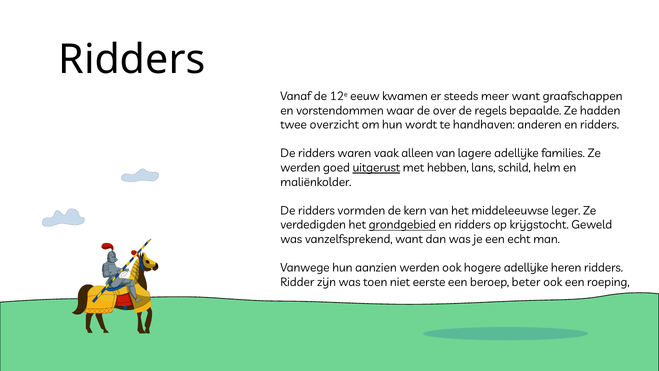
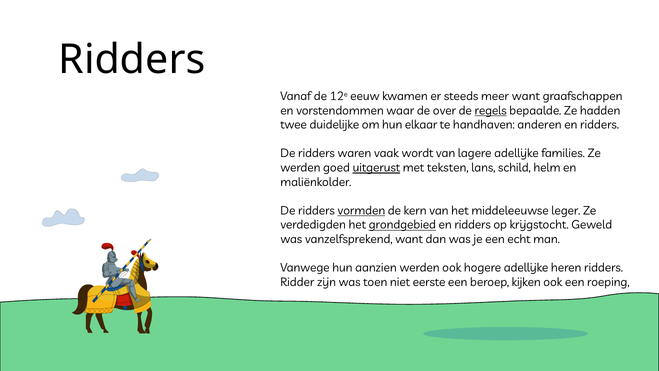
regels underline: none -> present (491, 110)
overzicht: overzicht -> duidelijke (334, 125)
wordt: wordt -> elkaar (421, 125)
alleen: alleen -> wordt (417, 153)
hebben: hebben -> teksten (448, 168)
vormden underline: none -> present (361, 211)
beter: beter -> kijken (526, 282)
